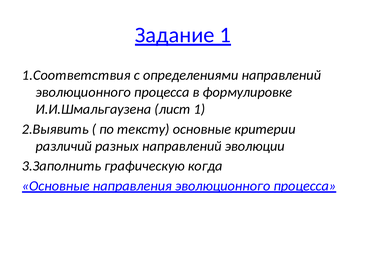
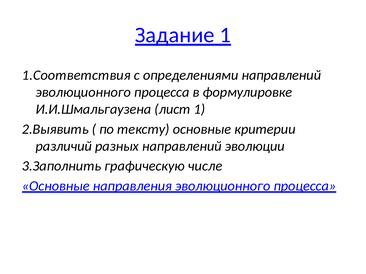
когда: когда -> числе (205, 166)
